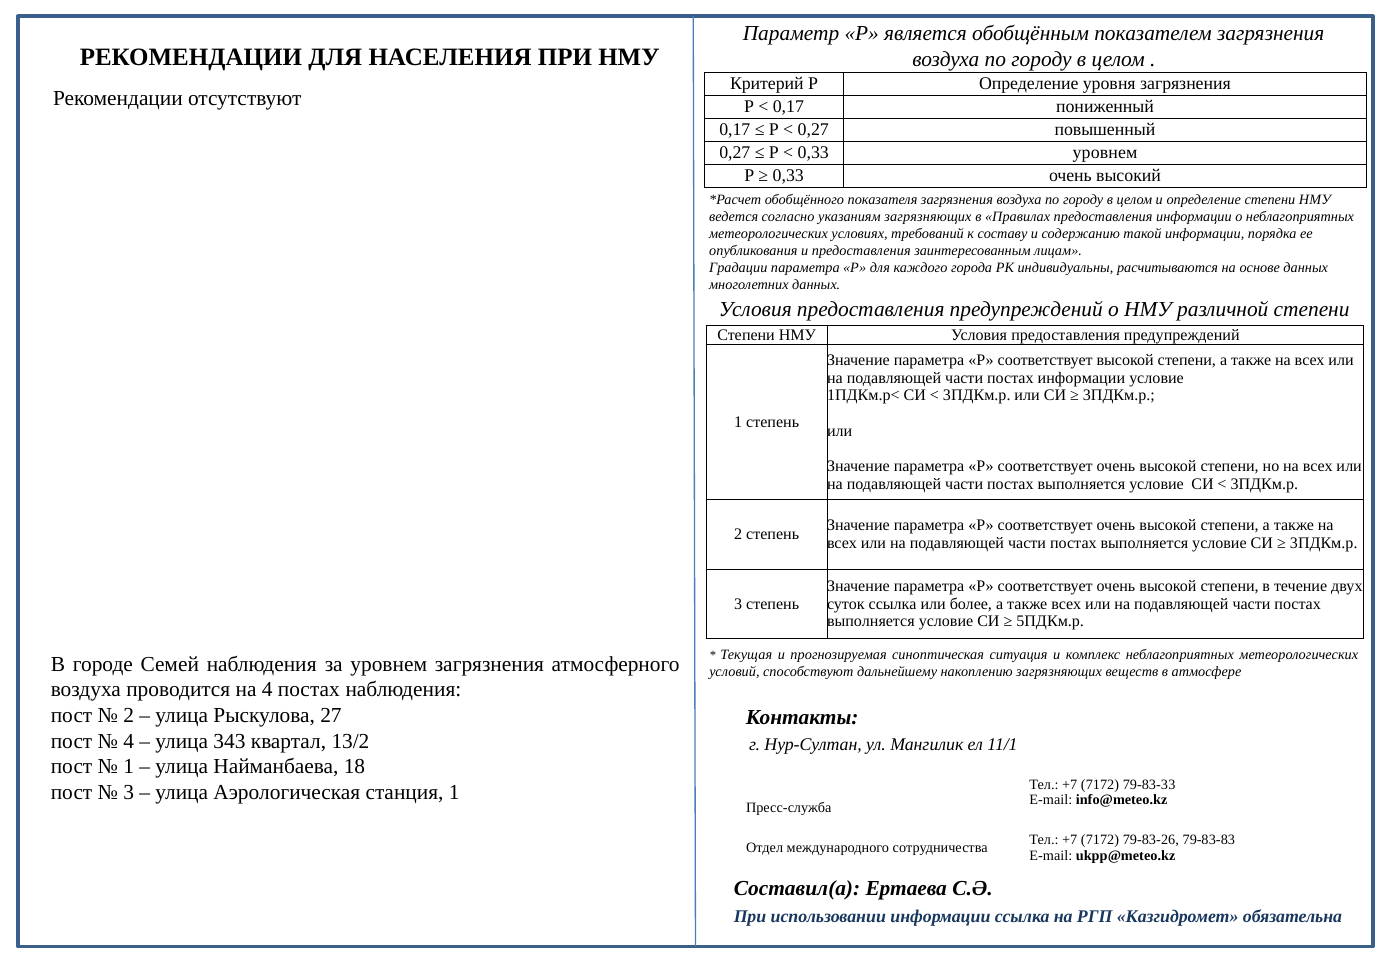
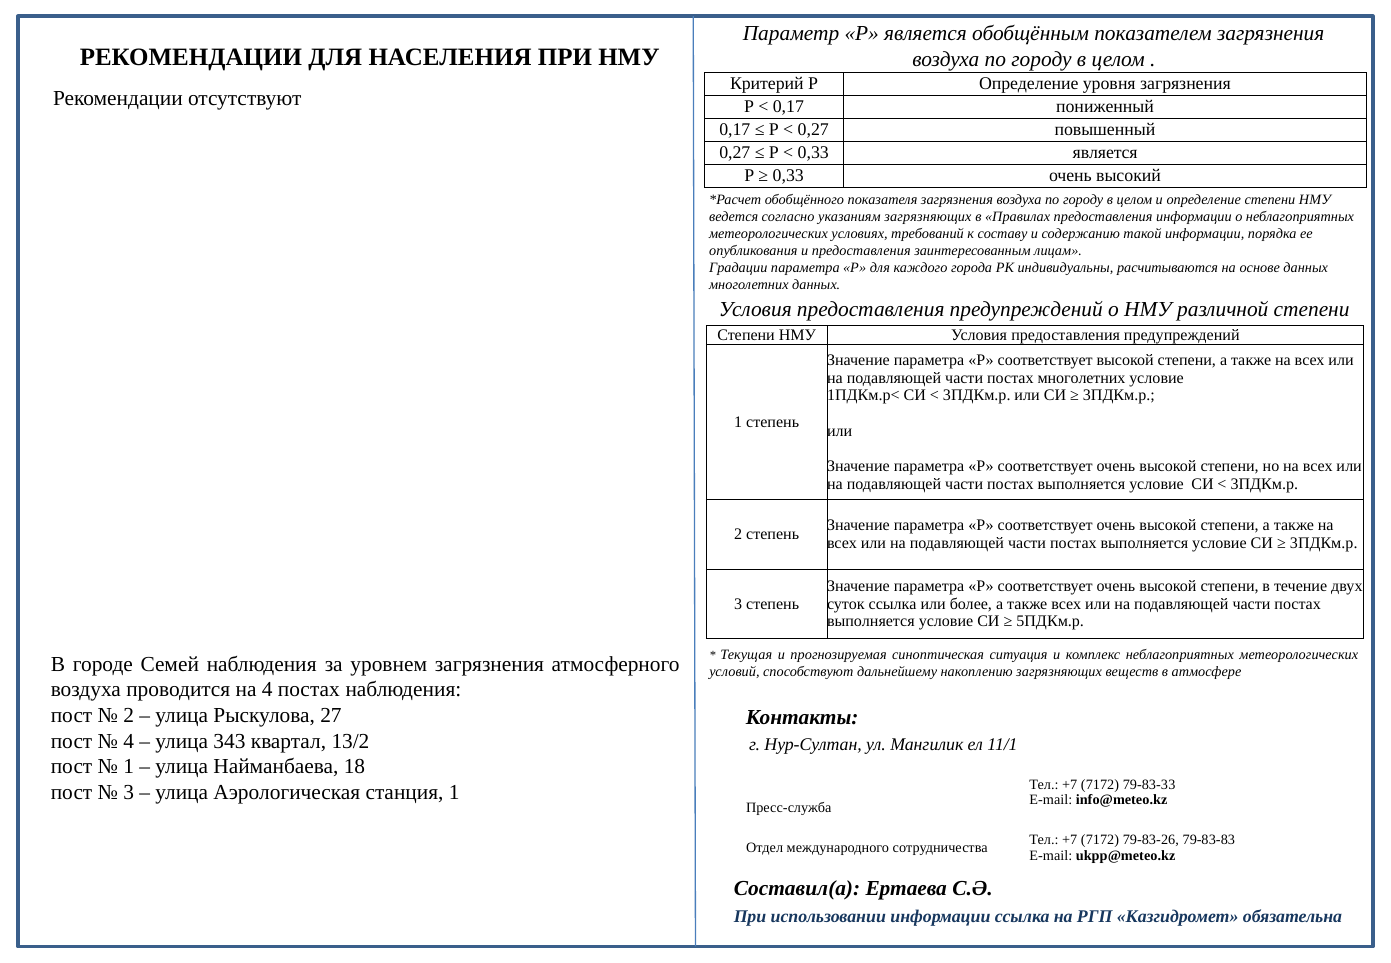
0,33 уровнем: уровнем -> является (1105, 153)
постах информации: информации -> многолетних (1082, 378)
